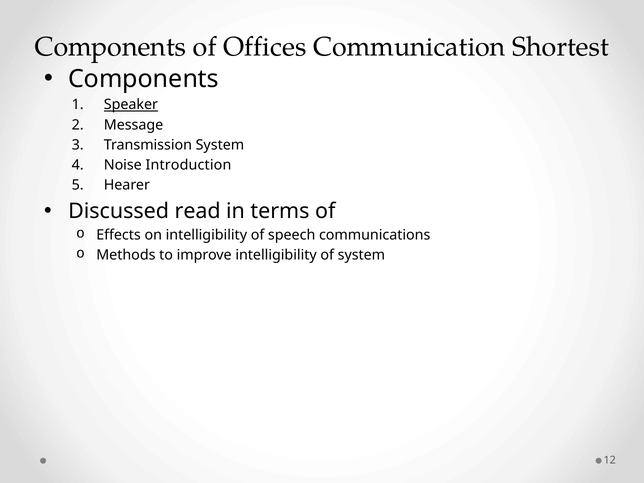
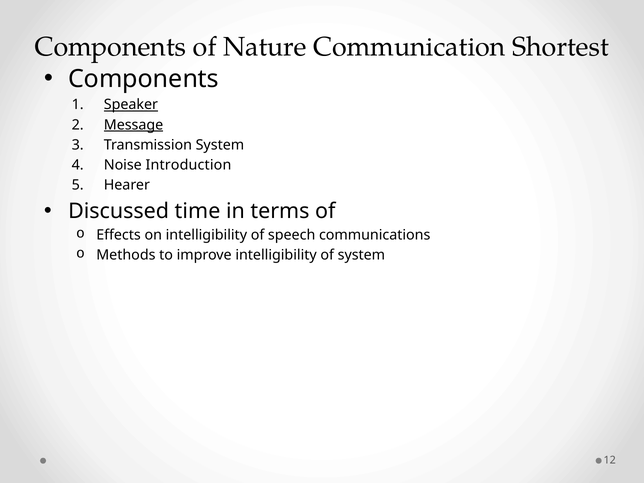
Offices: Offices -> Nature (265, 47)
Message underline: none -> present (134, 125)
read: read -> time (198, 211)
